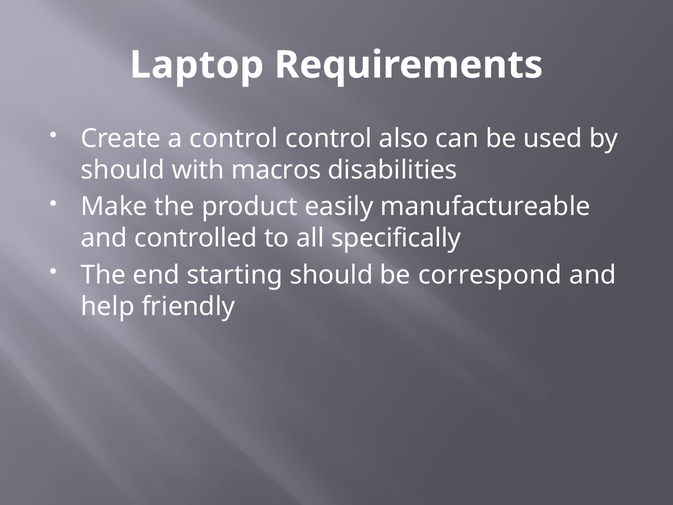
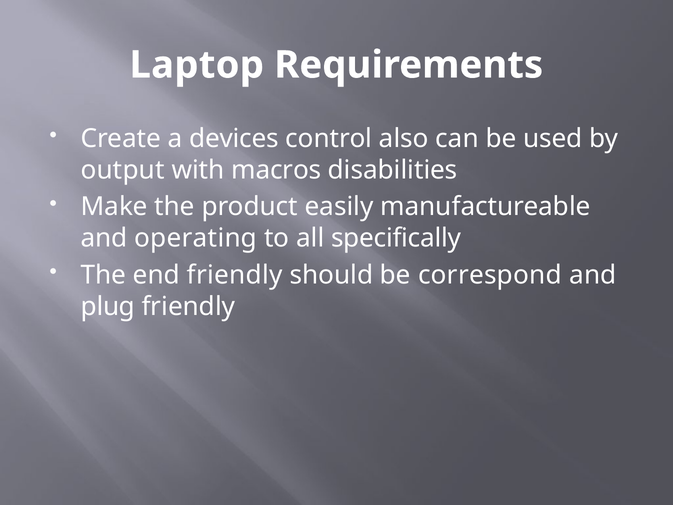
a control: control -> devices (234, 139)
should: should -> output (123, 170)
controlled: controlled -> operating (196, 238)
end starting: starting -> friendly (235, 275)
help: help -> plug (108, 306)
